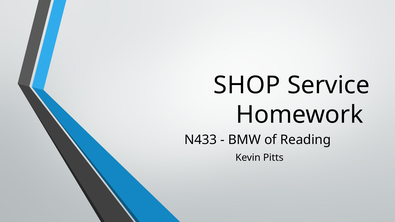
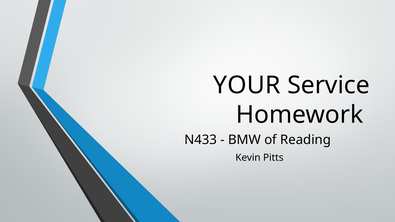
SHOP: SHOP -> YOUR (247, 85)
